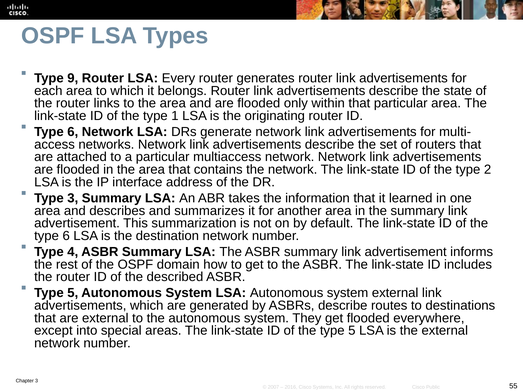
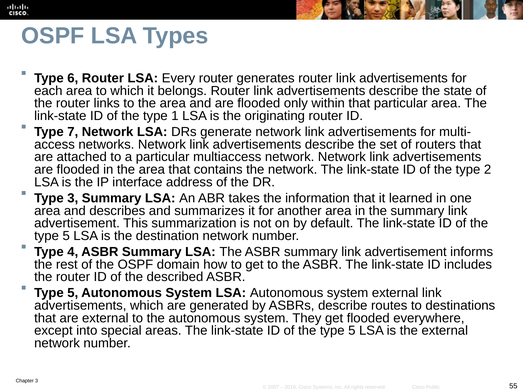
9: 9 -> 6 (73, 78)
6: 6 -> 7 (73, 132)
6: 6 -> 5 (66, 236)
